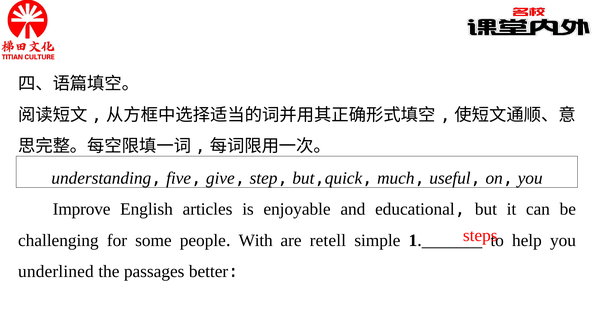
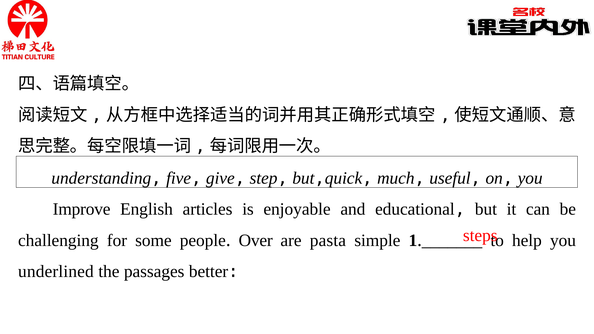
With: With -> Over (256, 240)
retell: retell -> pasta (328, 240)
